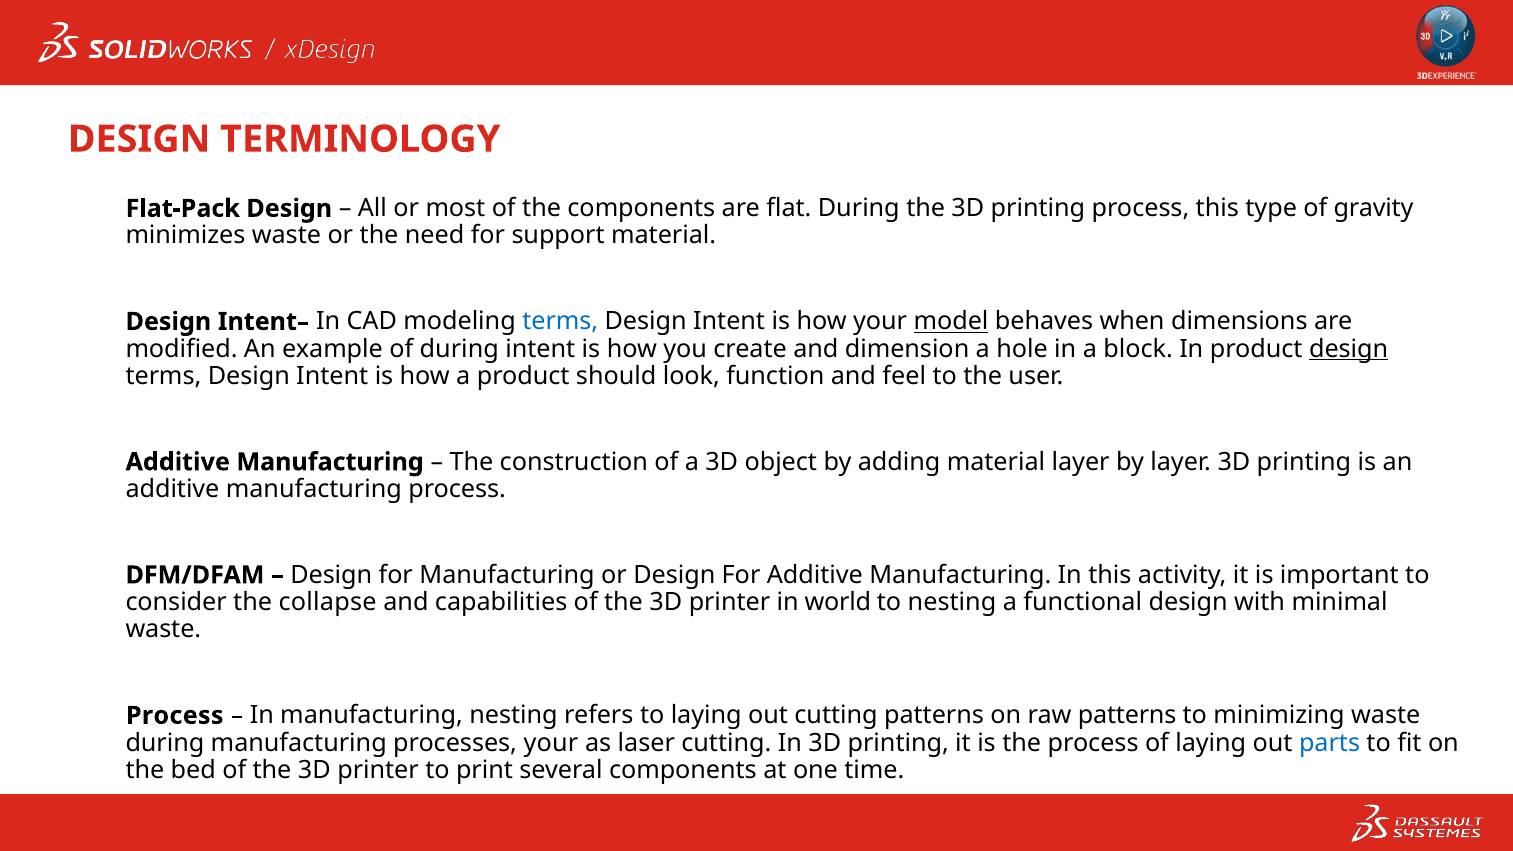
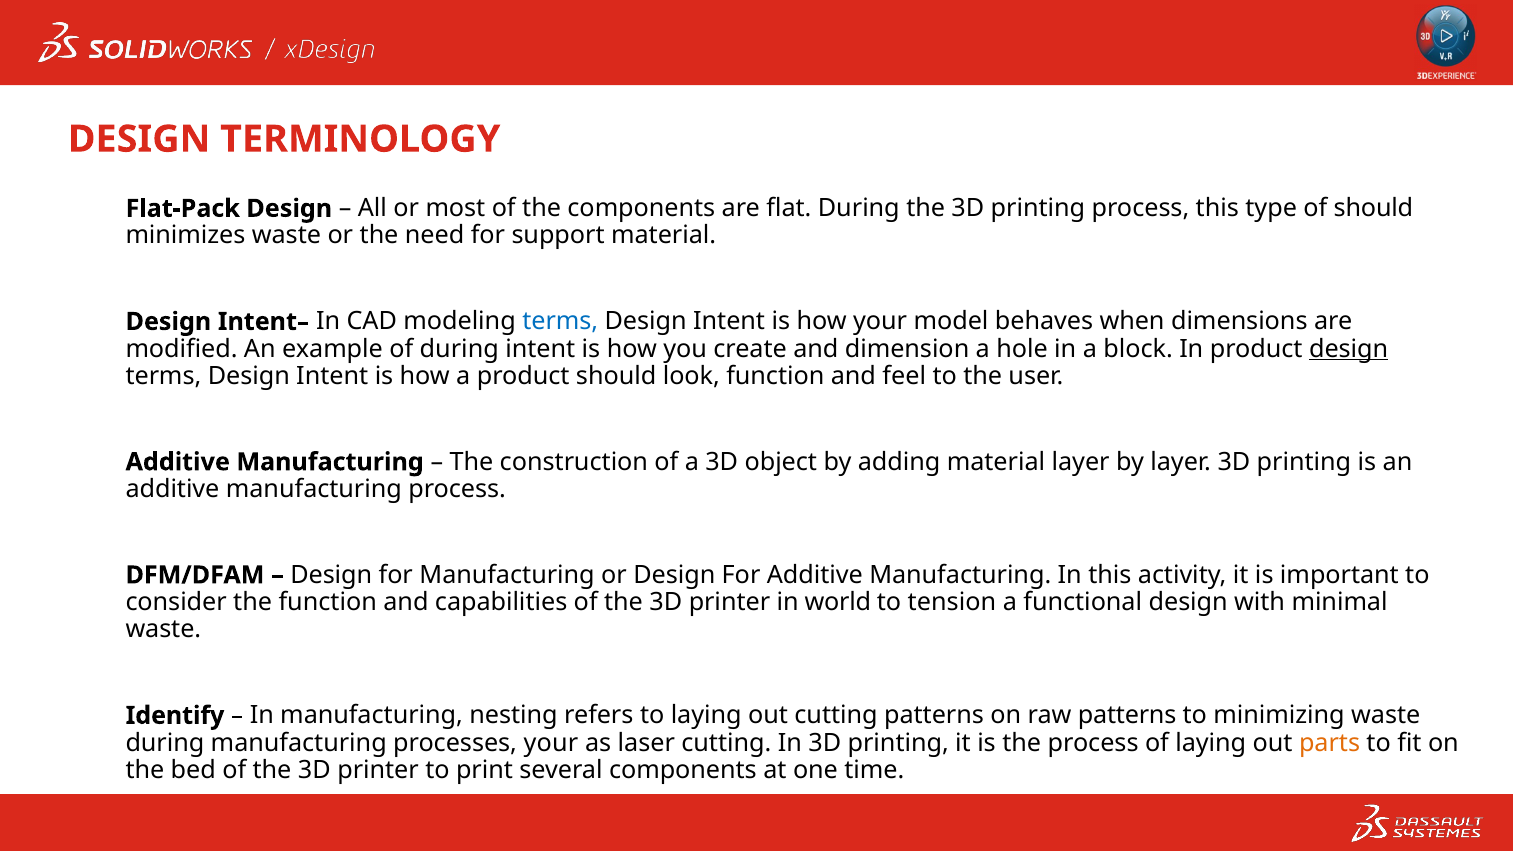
of gravity: gravity -> should (1373, 208)
model underline: present -> none (951, 322)
the collapse: collapse -> function (328, 602)
to nesting: nesting -> tension (952, 602)
Process: Process -> Identify (175, 716)
parts colour: blue -> orange (1330, 743)
